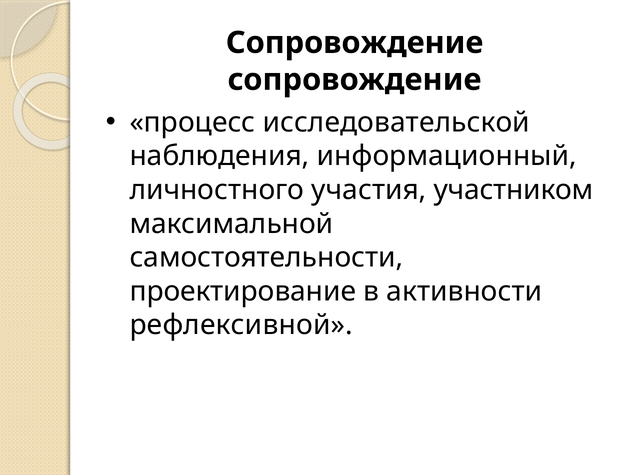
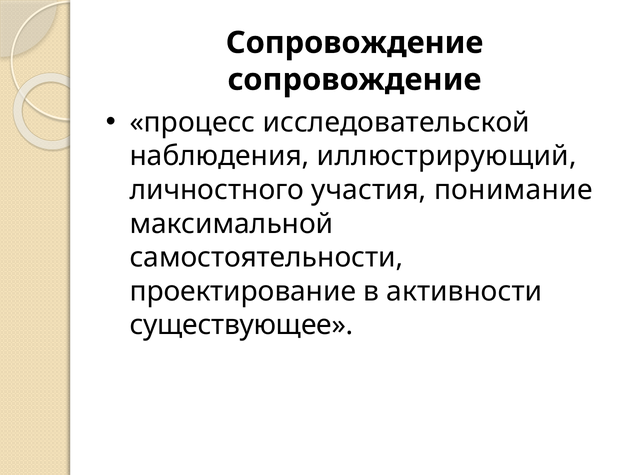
информационный: информационный -> иллюстрирующий (447, 156)
участником: участником -> понимание (513, 190)
рефлексивной: рефлексивной -> существующее (241, 325)
